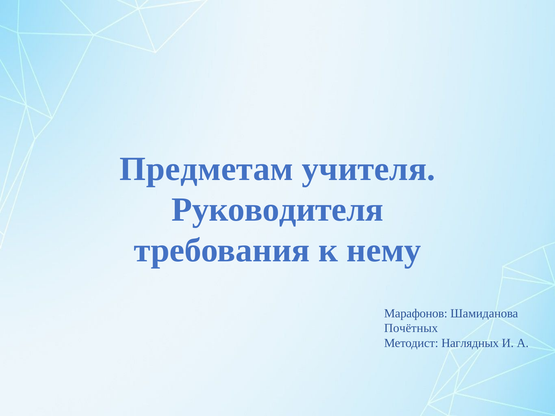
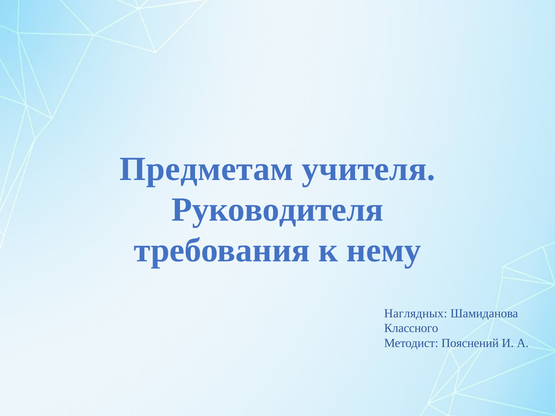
Марафонов: Марафонов -> Наглядных (416, 314)
Почётных: Почётных -> Классного (411, 328)
Наглядных: Наглядных -> Пояснений (470, 343)
